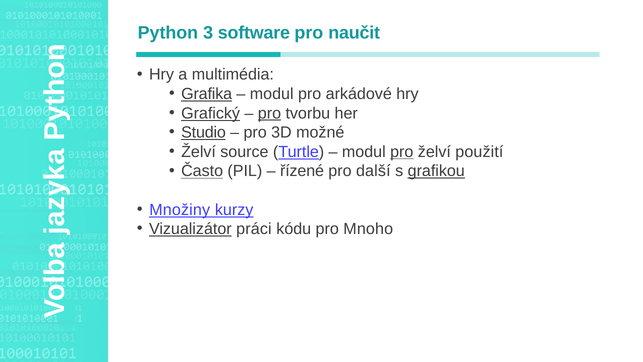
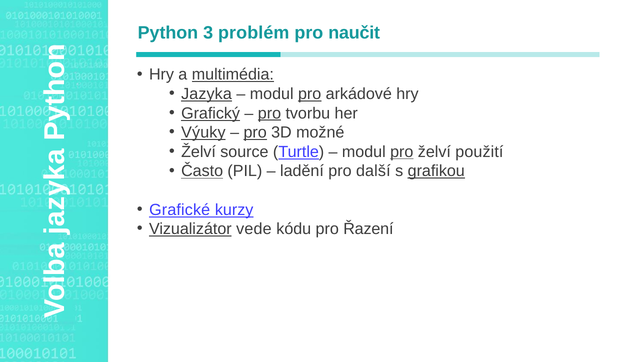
software: software -> problém (254, 33)
multimédia underline: none -> present (233, 75)
Grafika: Grafika -> Jazyka (206, 94)
pro underline: none -> present (310, 94)
Studio: Studio -> Výuky (203, 132)
pro underline: none -> present (255, 132)
řízené: řízené -> ladění (302, 171)
Množiny: Množiny -> Grafické (180, 210)
práci: práci -> vede (254, 229)
Mnoho: Mnoho -> Řazení (368, 229)
